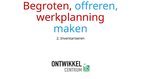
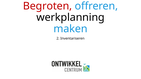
werkplanning colour: red -> black (70, 17)
